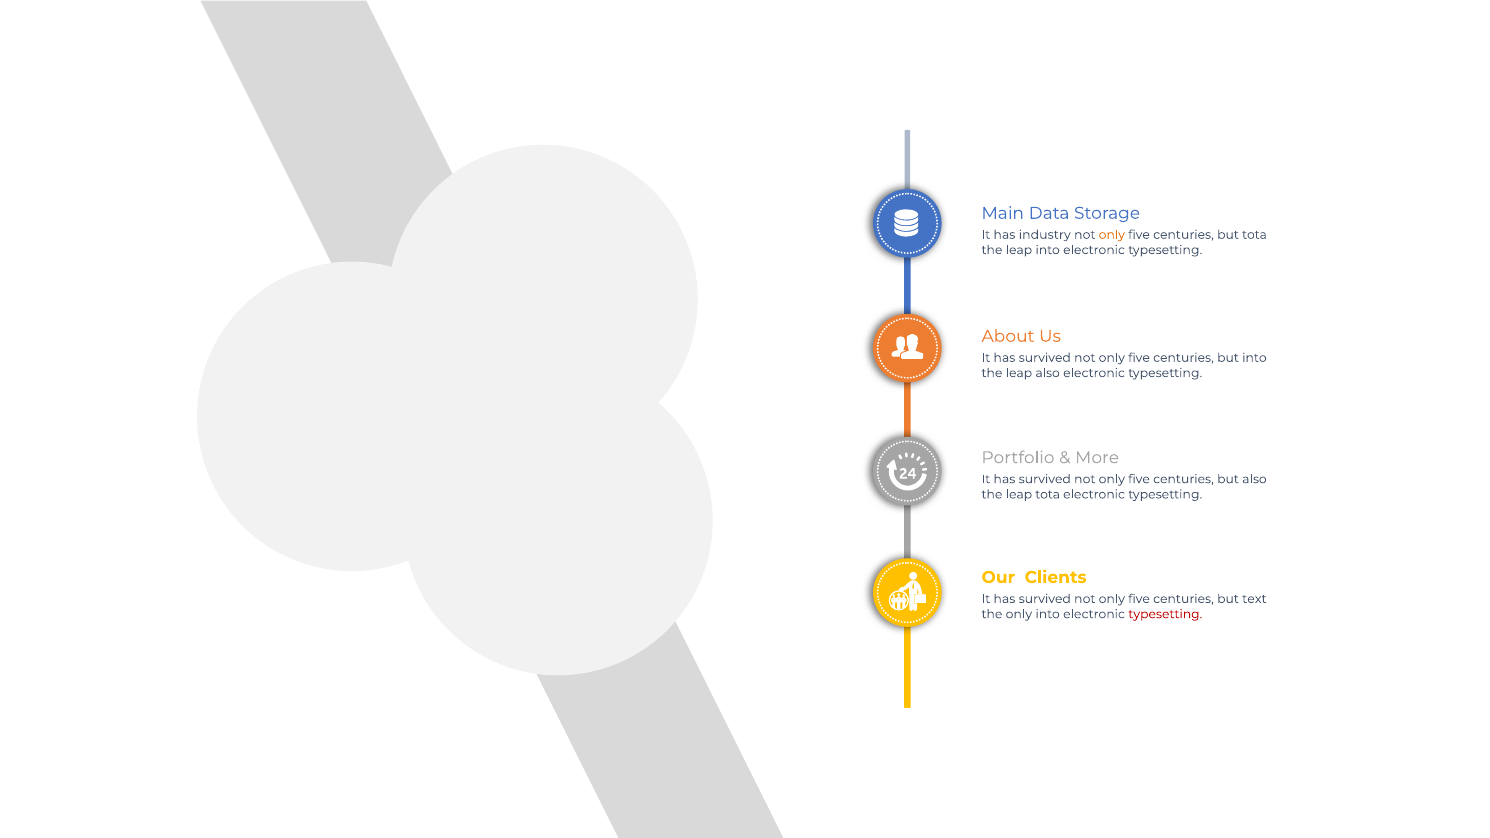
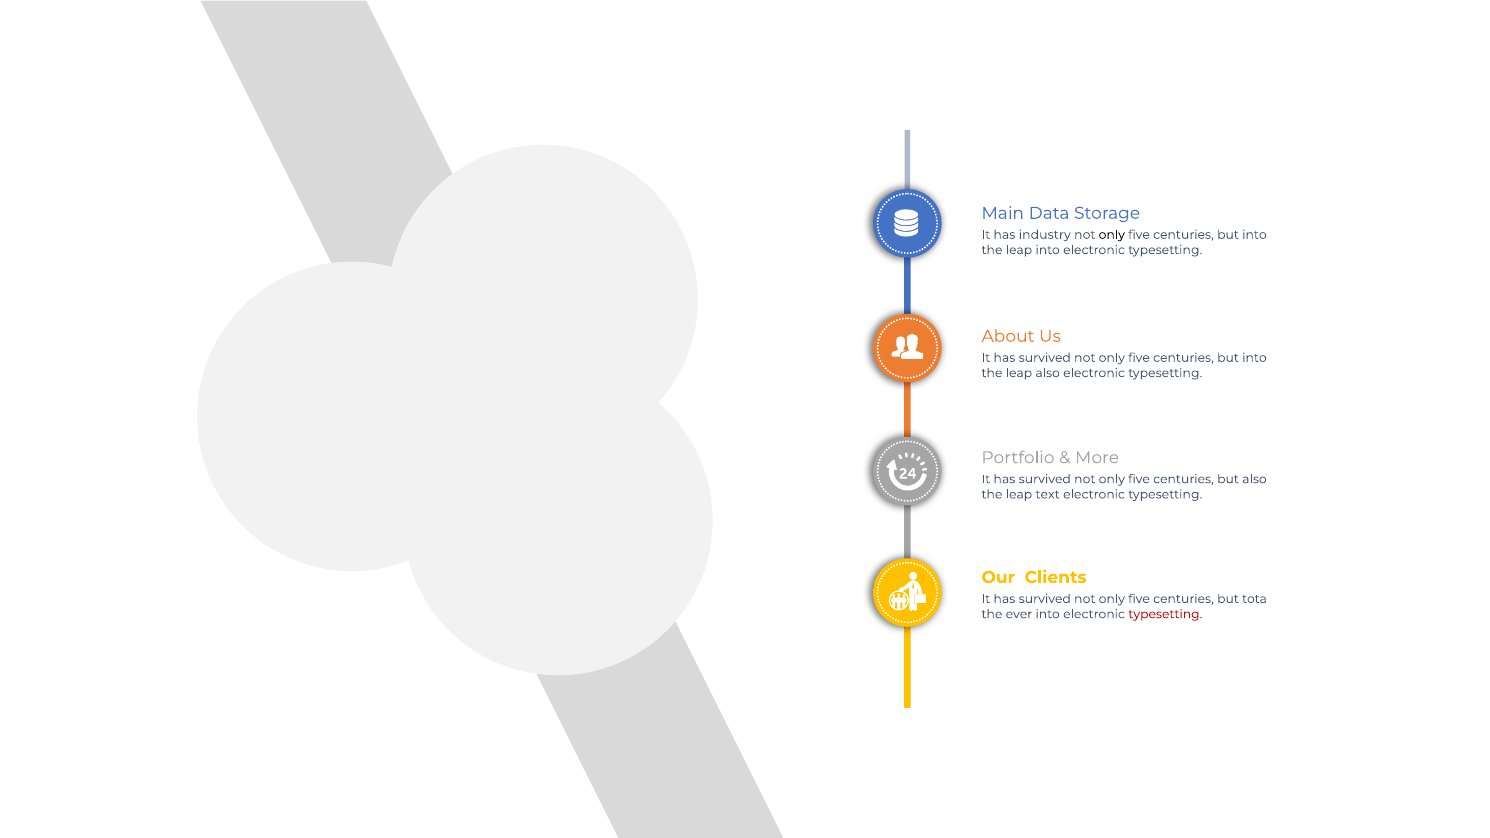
only colour: orange -> black (1112, 235)
tota: tota -> into (1254, 235)
leap tota: tota -> text (1048, 494)
text: text -> tota (1255, 599)
the only: only -> ever (1019, 614)
